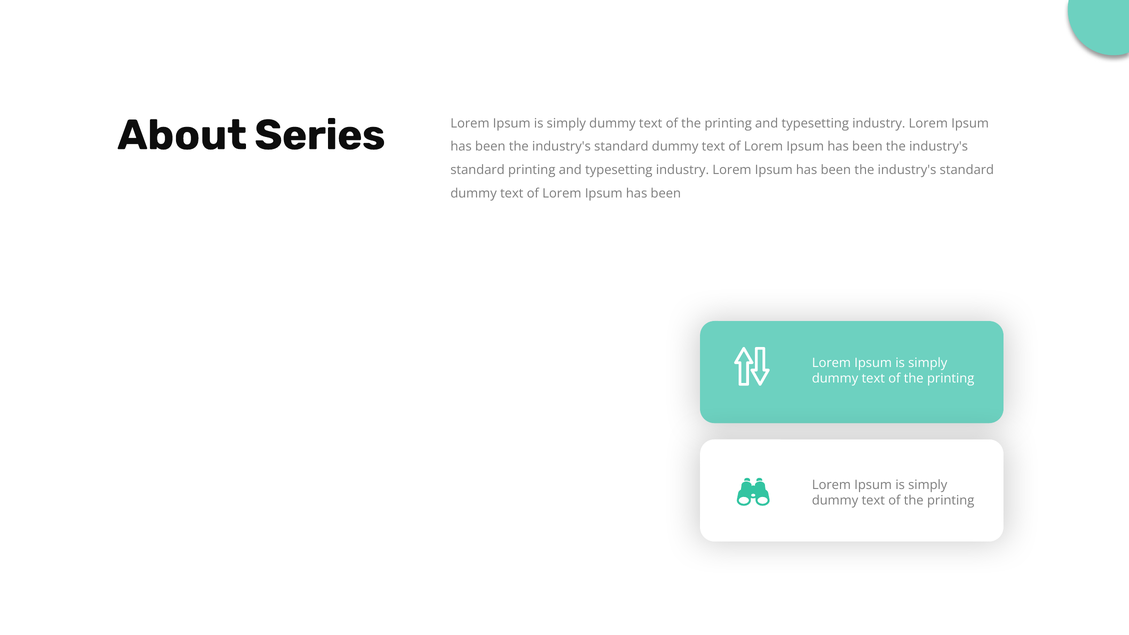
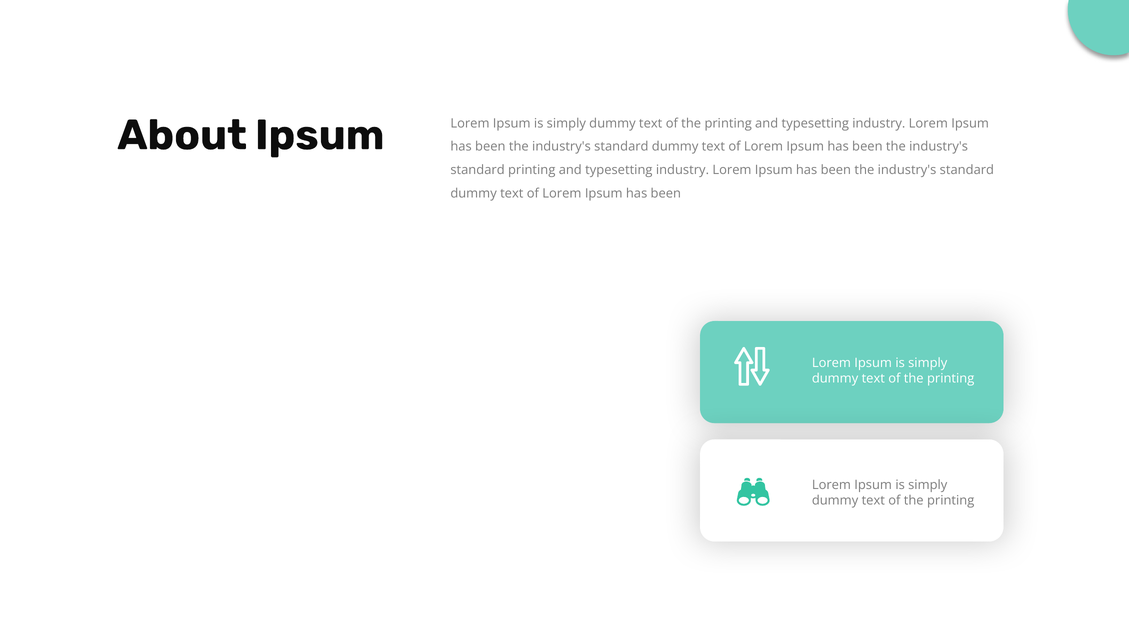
About Series: Series -> Ipsum (320, 135)
